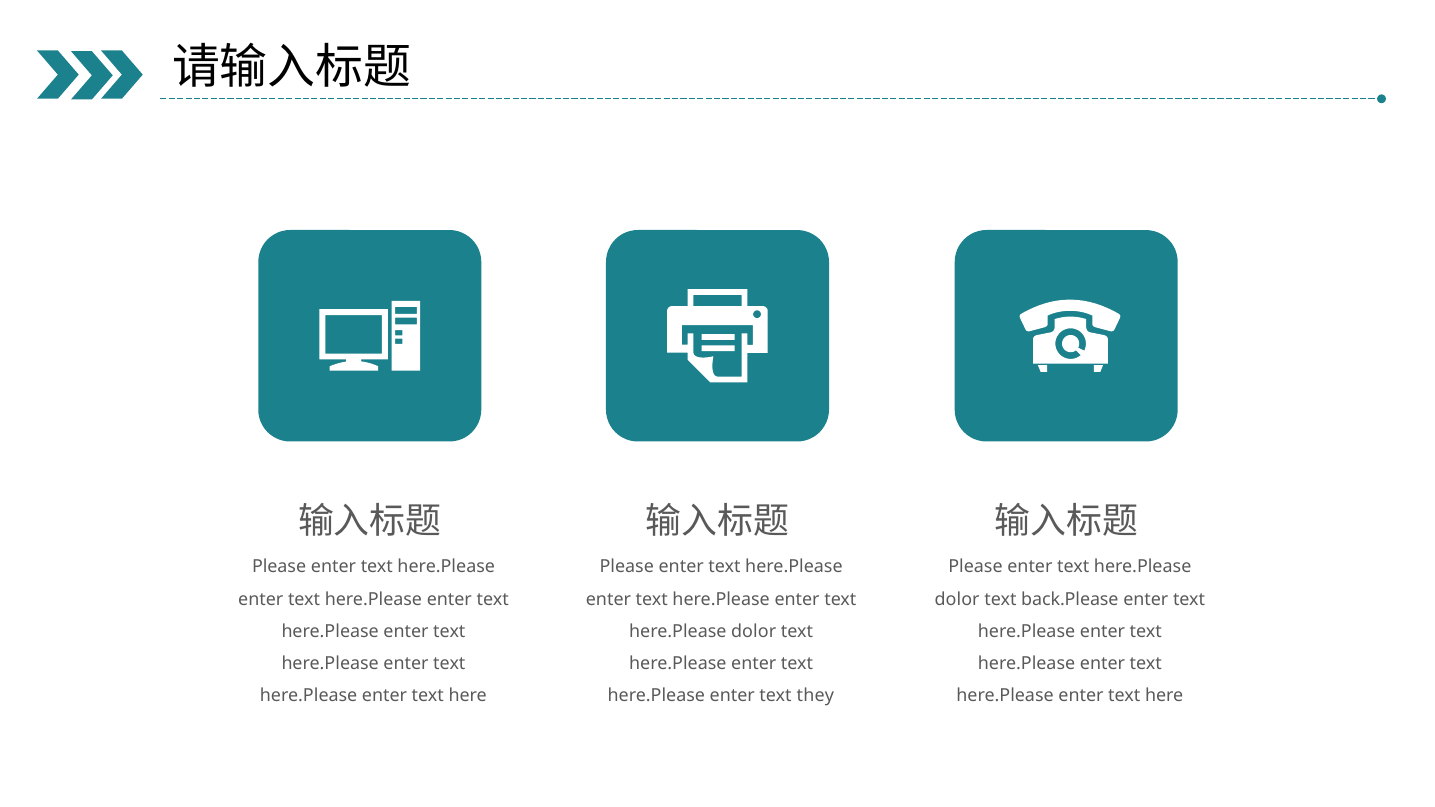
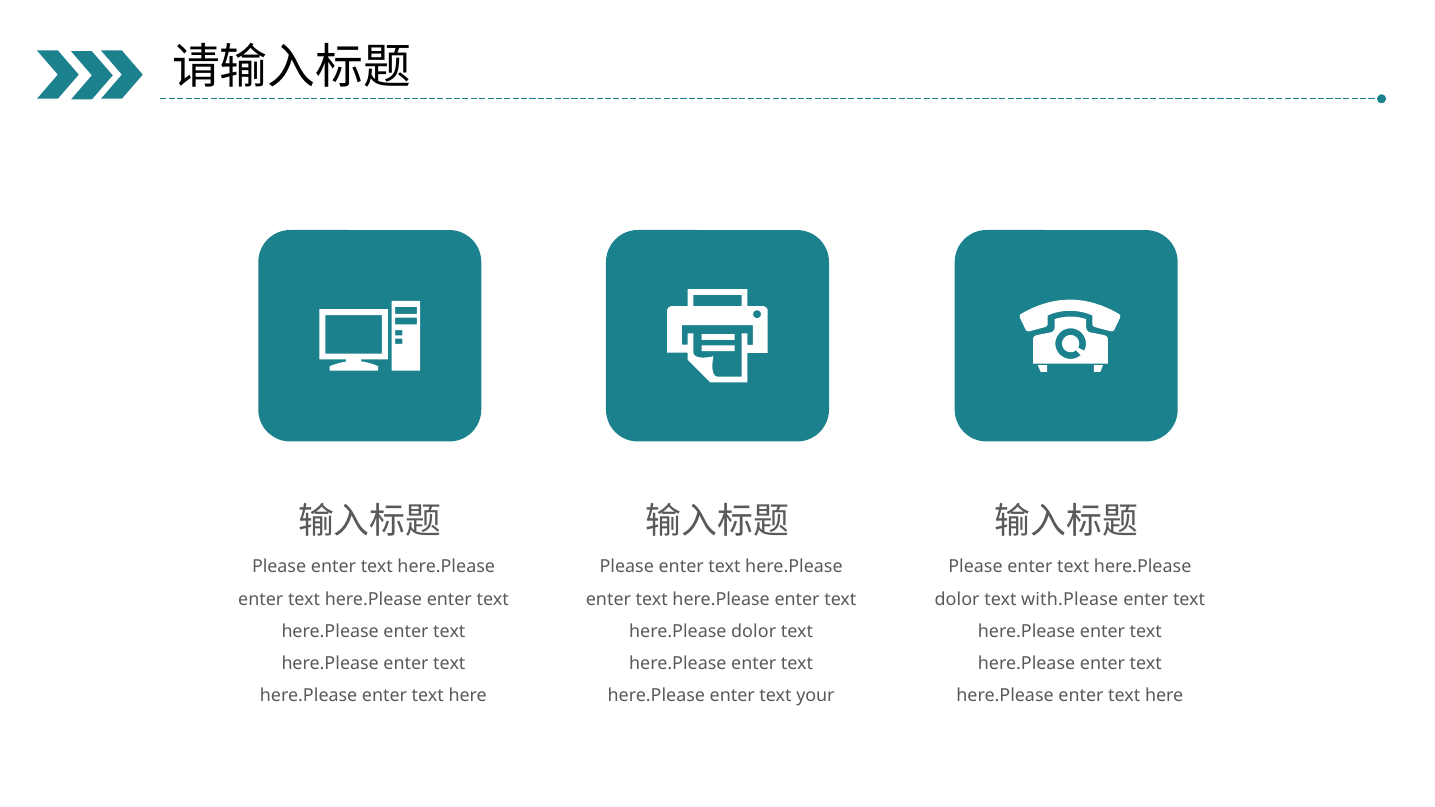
back.Please: back.Please -> with.Please (1070, 599)
they: they -> your (815, 696)
